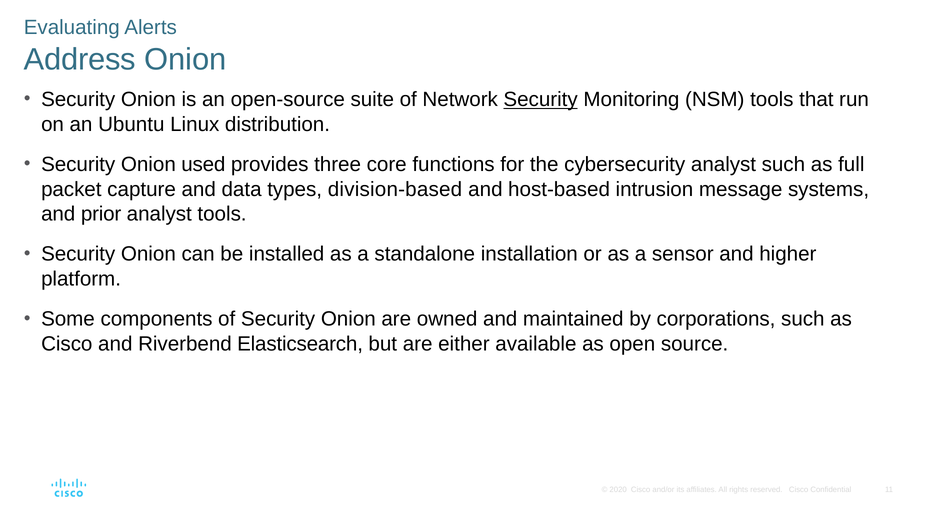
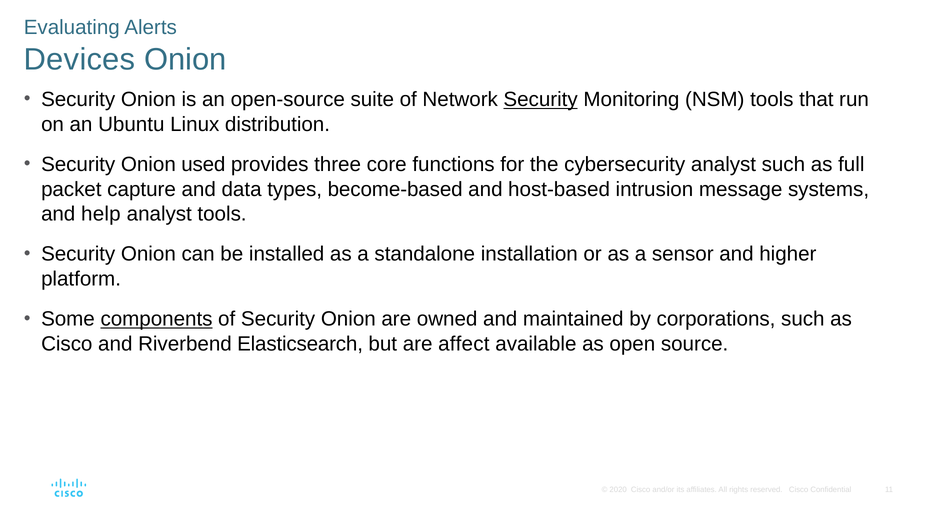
Address: Address -> Devices (80, 59)
division-based: division-based -> become-based (395, 189)
prior: prior -> help (101, 214)
components underline: none -> present (157, 319)
either: either -> affect (464, 344)
